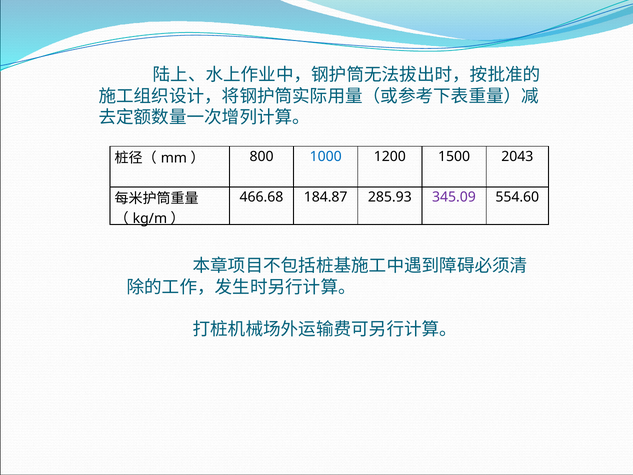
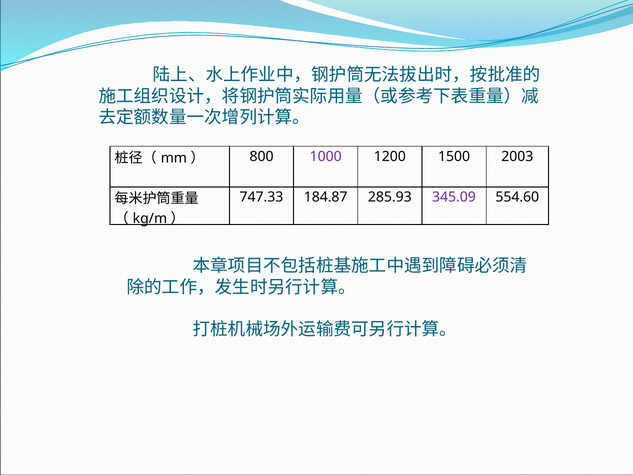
1000 colour: blue -> purple (326, 157)
2043: 2043 -> 2003 (517, 157)
466.68: 466.68 -> 747.33 (261, 197)
